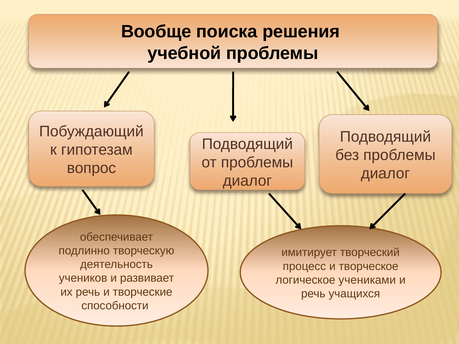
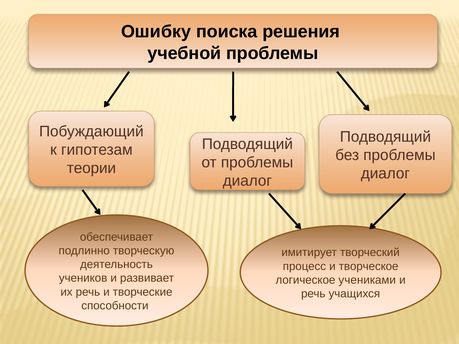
Вообще: Вообще -> Ошибку (156, 32)
вопрос: вопрос -> теории (91, 168)
